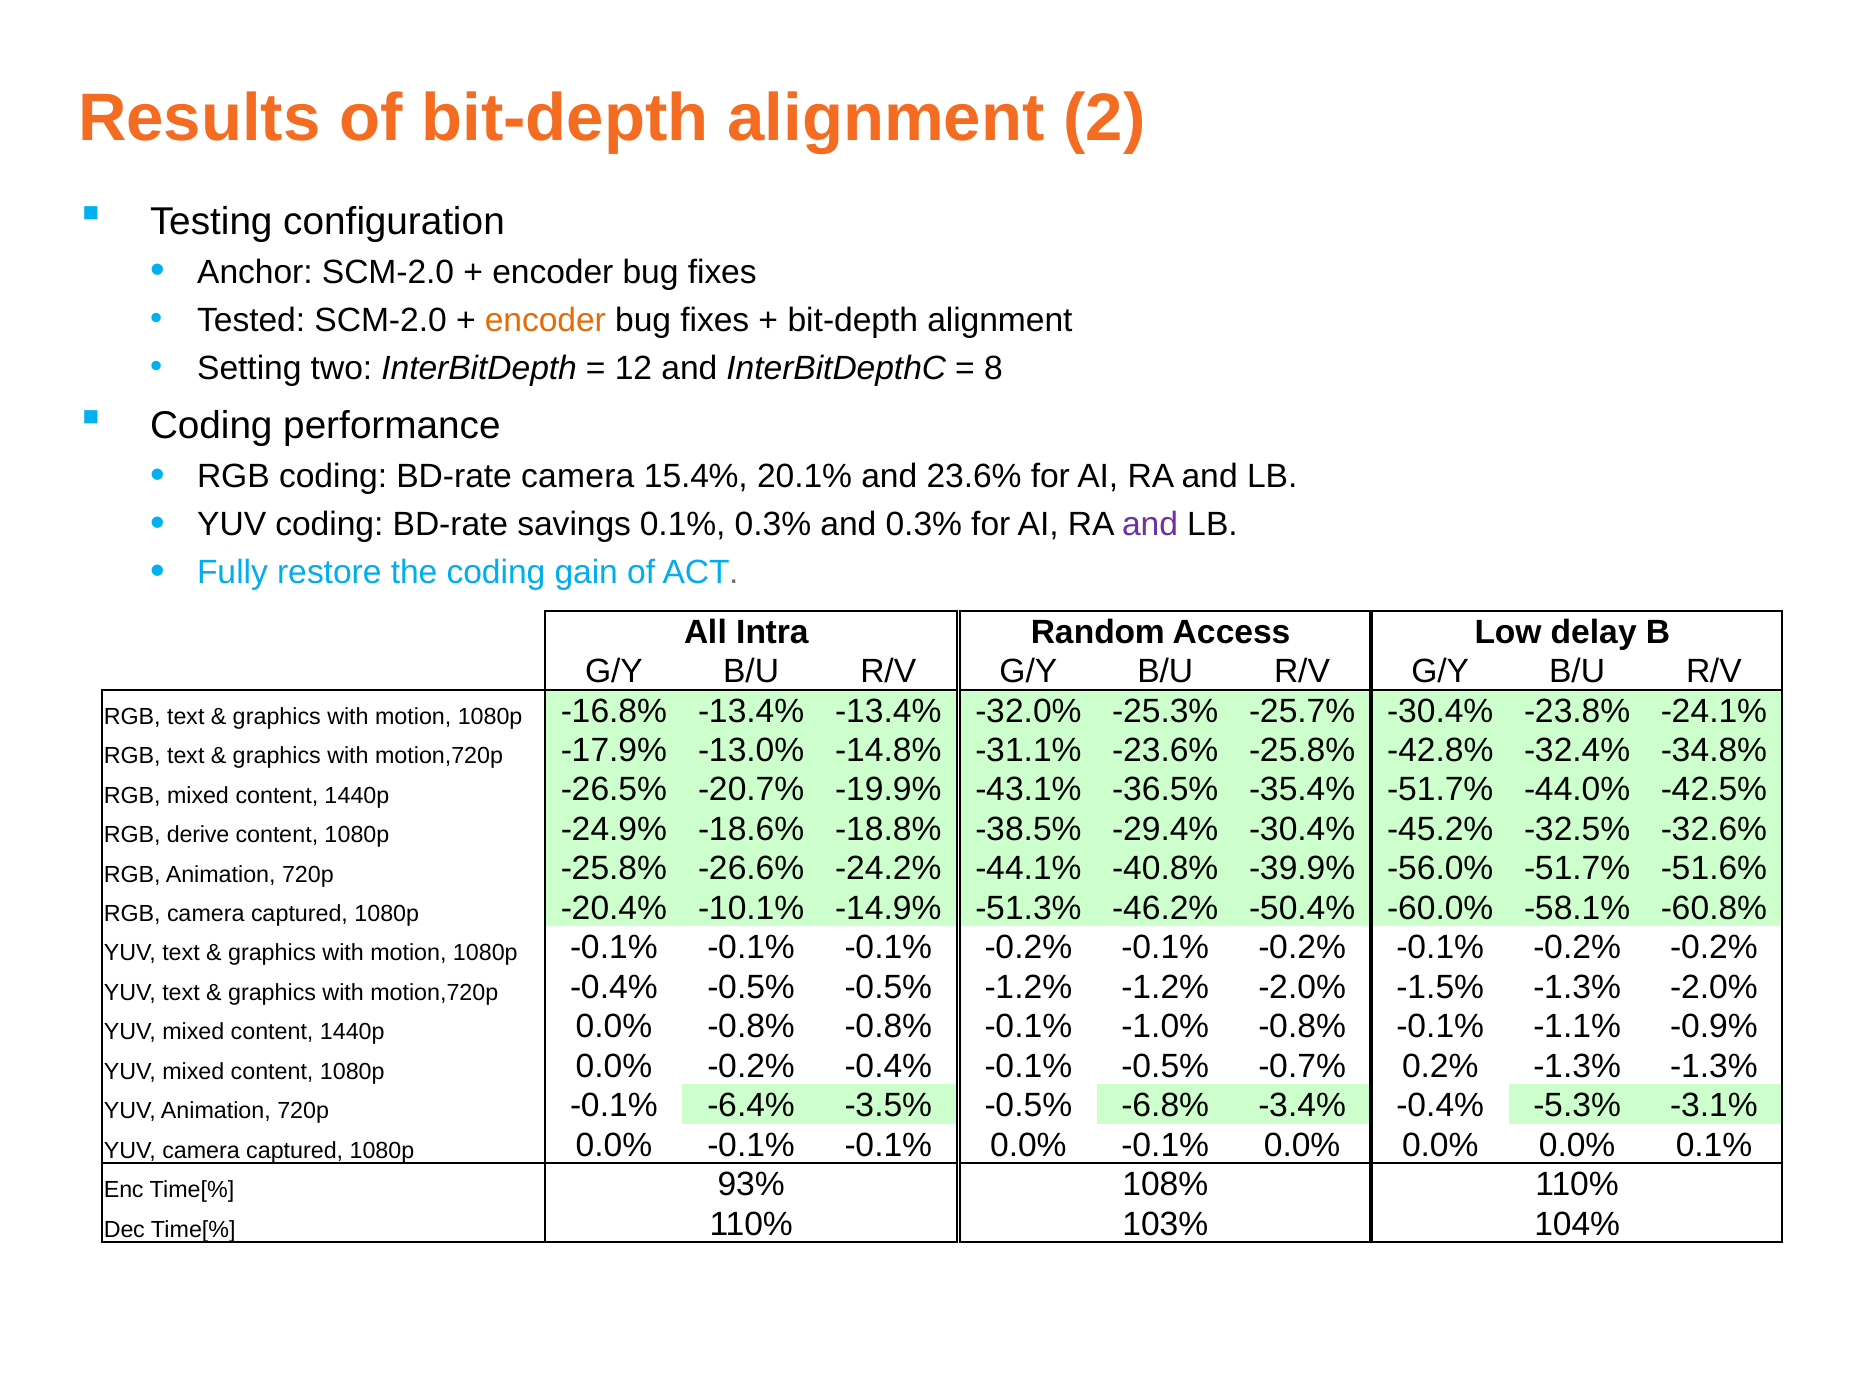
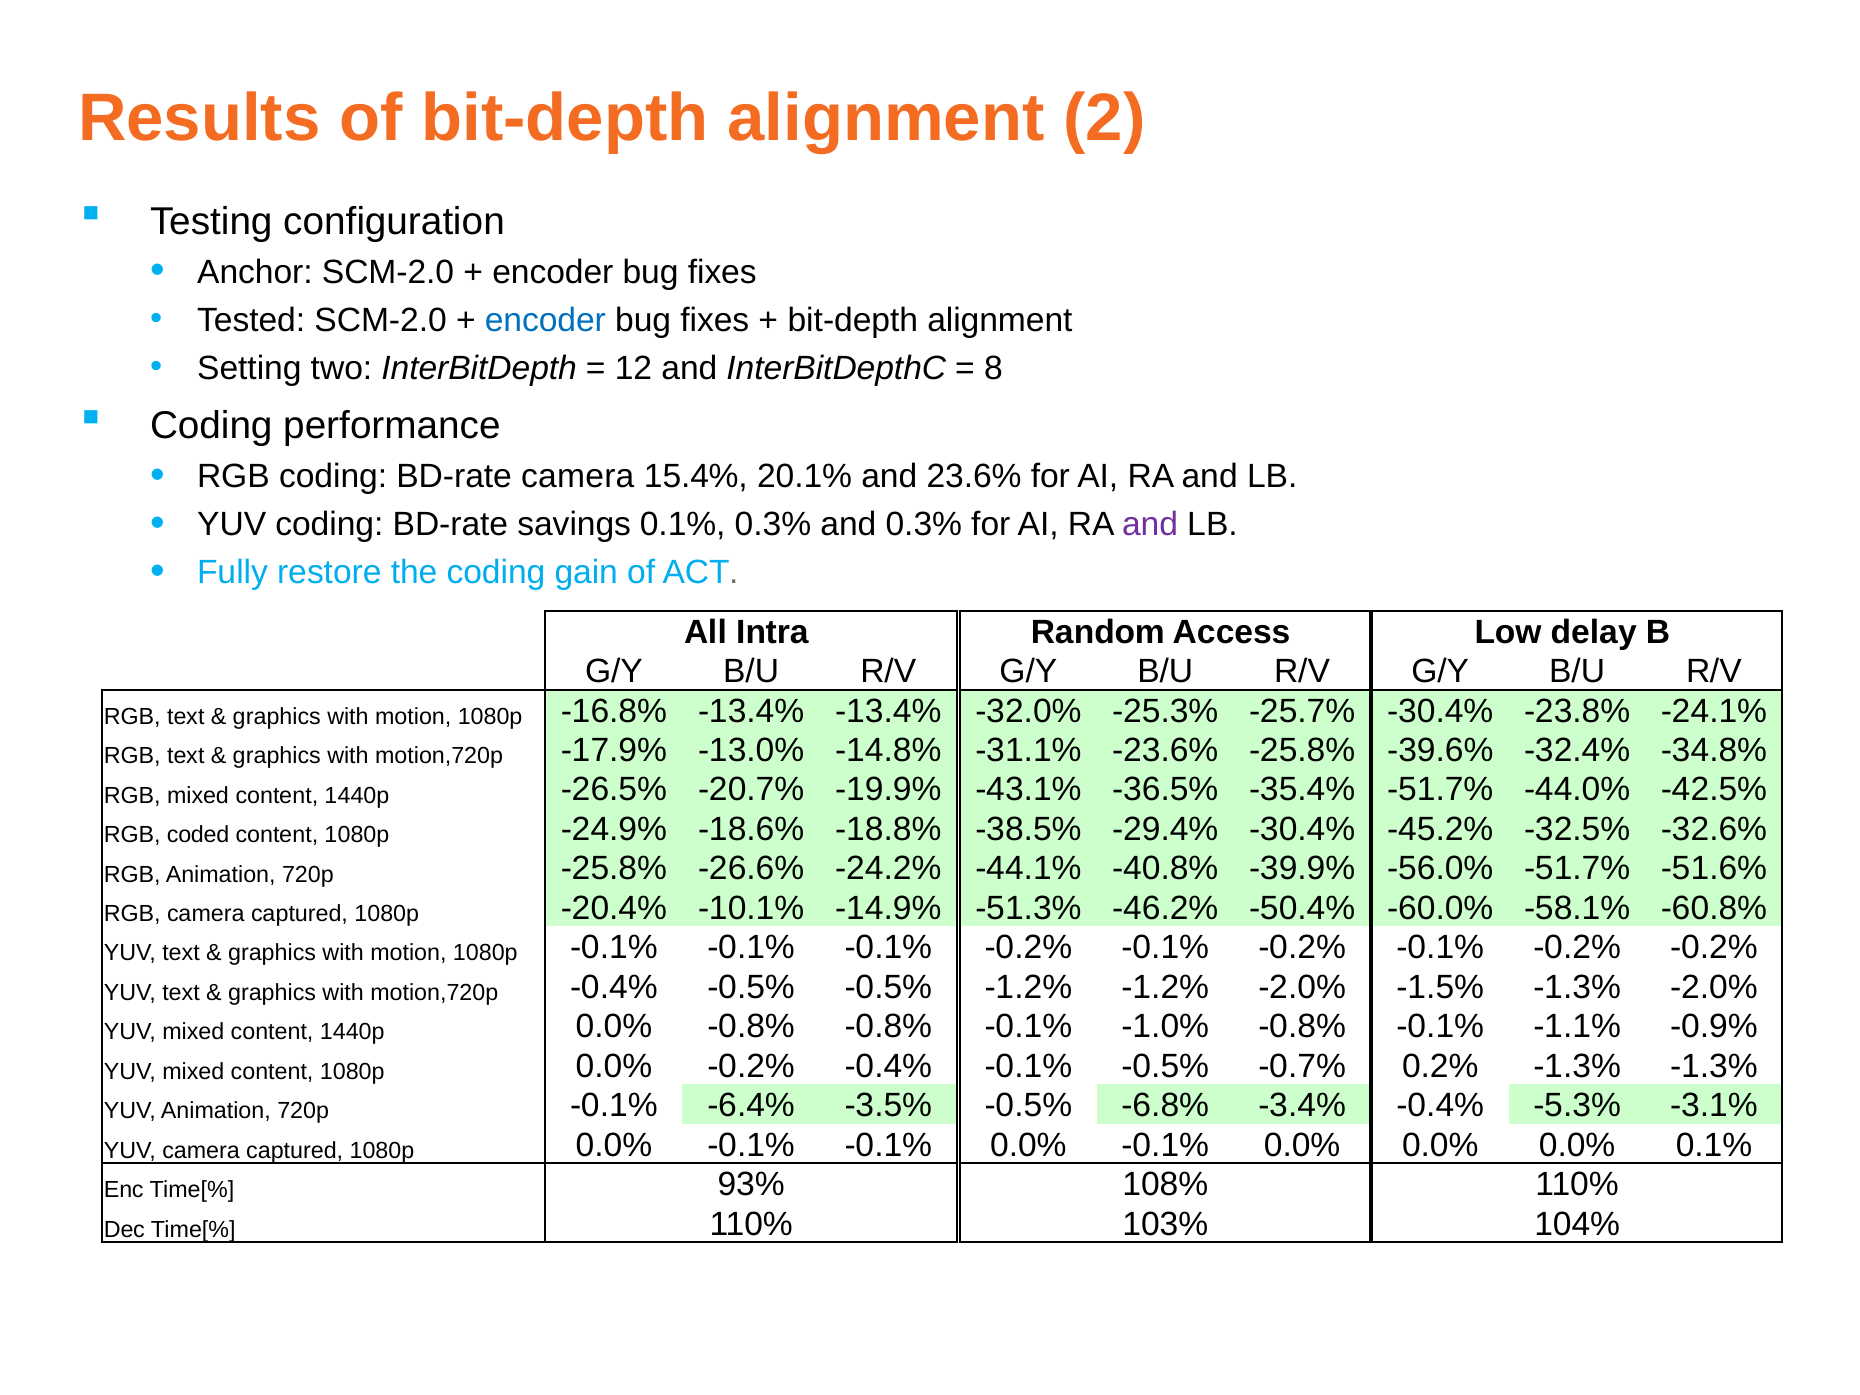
encoder colour: orange -> blue (545, 320)
-42.8%: -42.8% -> -39.6% (1440, 750)
derive: derive -> coded (198, 835)
